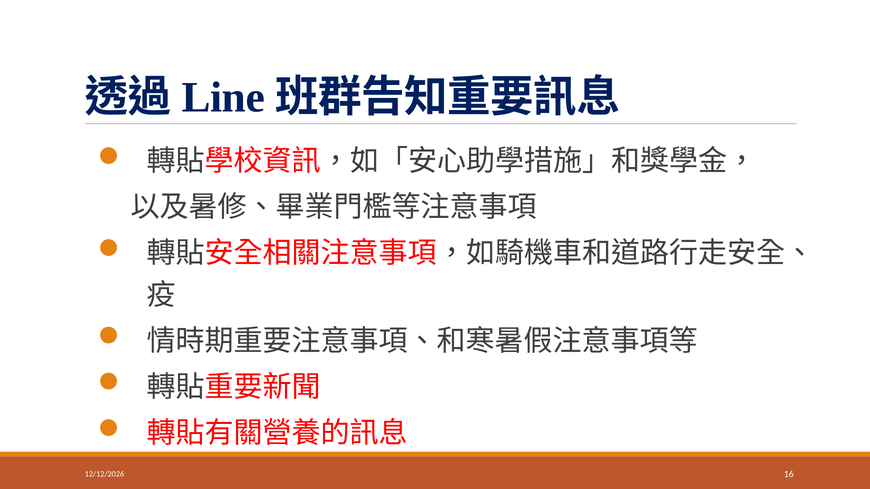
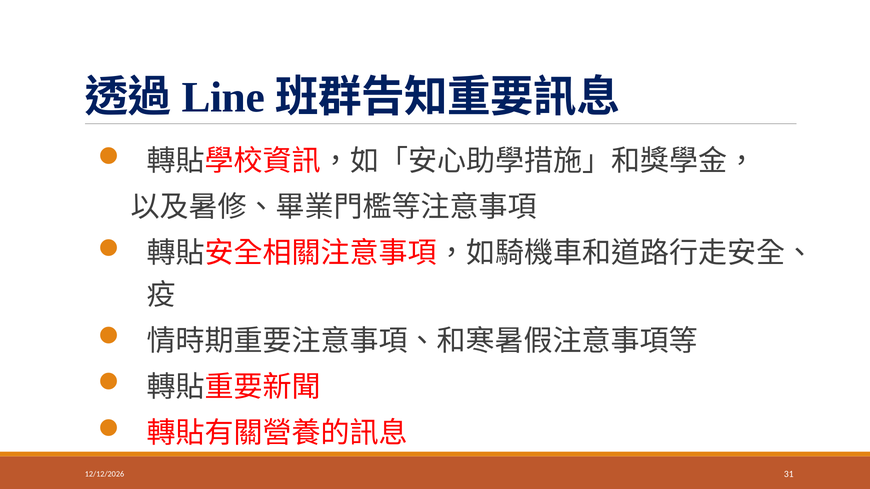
16: 16 -> 31 (789, 475)
